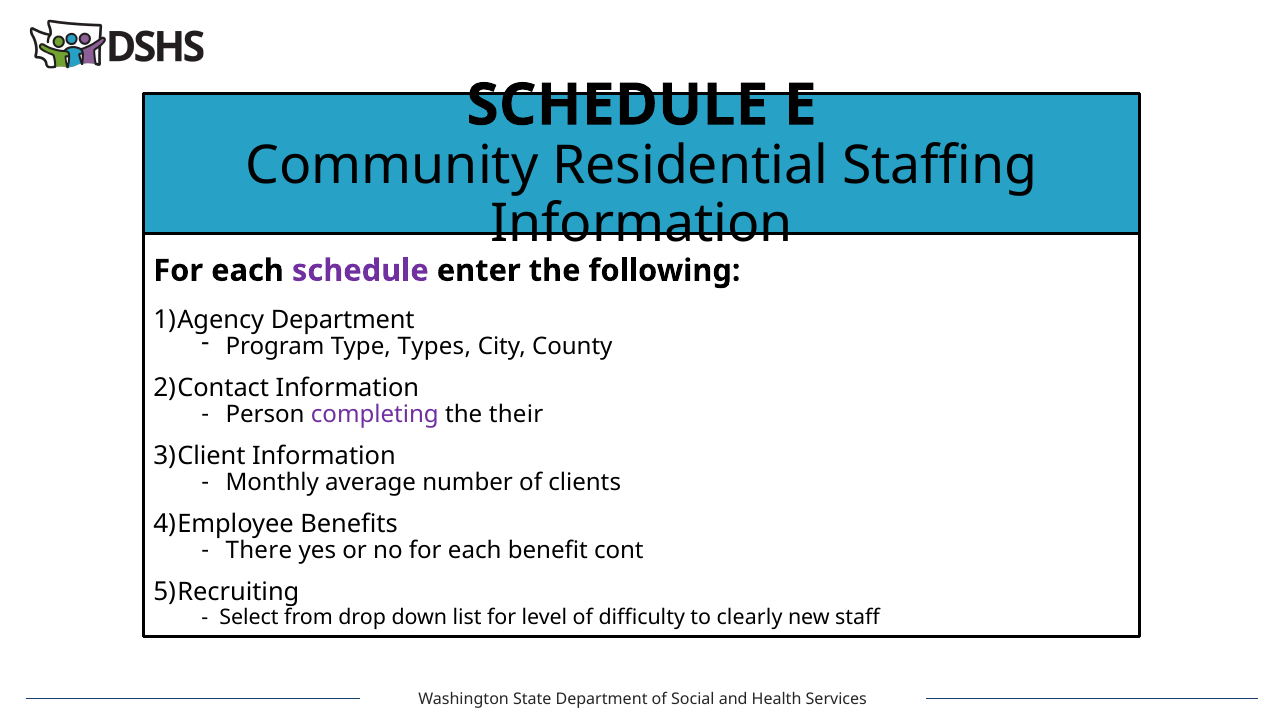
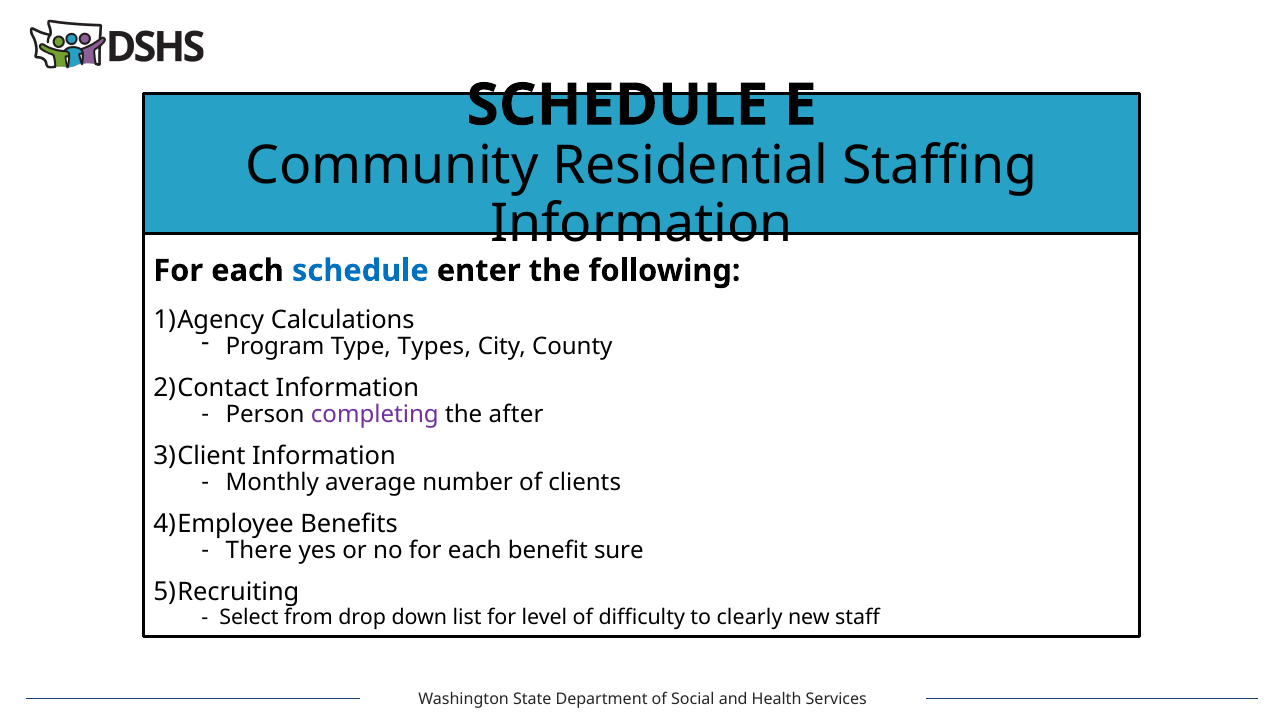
schedule colour: purple -> blue (360, 271)
Department: Department -> Calculations (343, 320)
their: their -> after (516, 415)
cont: cont -> sure (619, 551)
